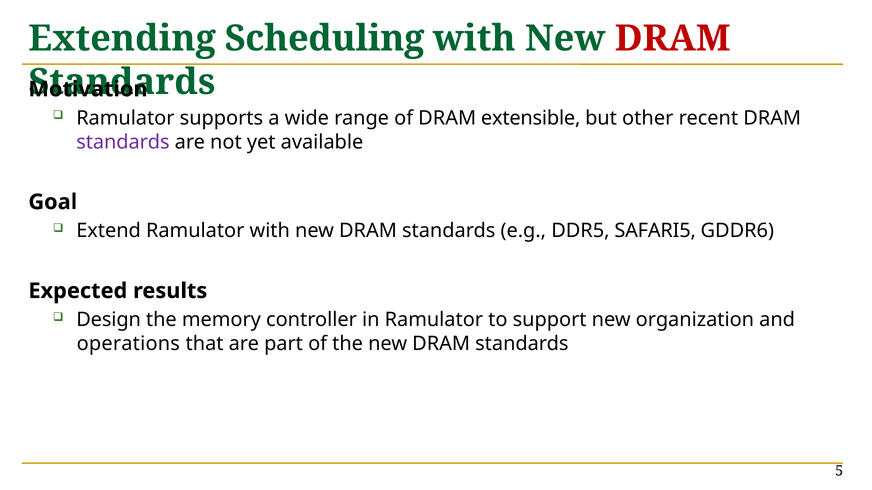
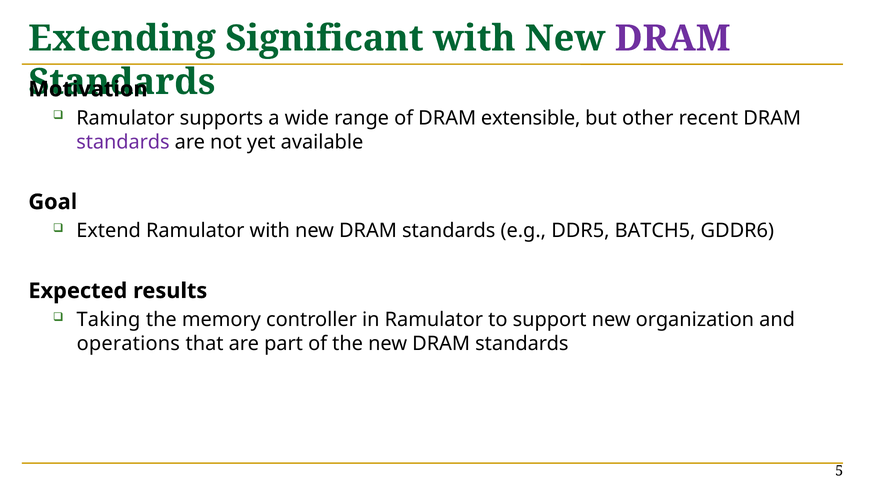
Scheduling: Scheduling -> Significant (324, 39)
DRAM colour: red -> purple (673, 39)
SAFARI5: SAFARI5 -> BATCH5 (655, 231)
Design: Design -> Taking (108, 320)
